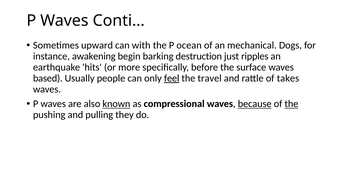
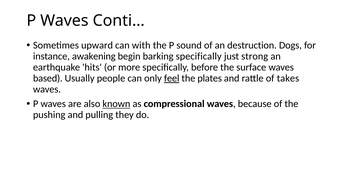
ocean: ocean -> sound (189, 45)
mechanical: mechanical -> destruction (252, 45)
barking destruction: destruction -> specifically (199, 56)
ripples: ripples -> strong (255, 56)
travel: travel -> plates (210, 78)
because underline: present -> none (255, 104)
the underline: present -> none (291, 104)
